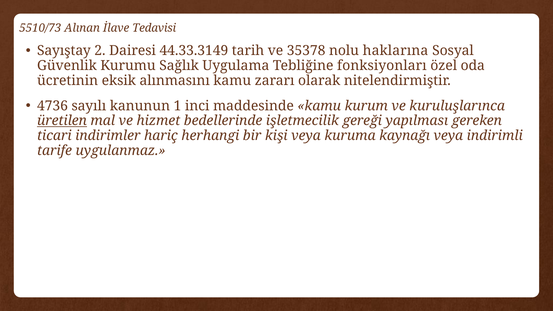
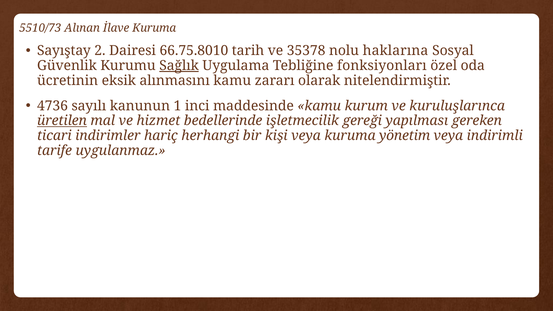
İlave Tedavisi: Tedavisi -> Kuruma (154, 28)
44.33.3149: 44.33.3149 -> 66.75.8010 (194, 51)
Sağlık underline: none -> present (179, 66)
kaynağı: kaynağı -> yönetim (405, 136)
